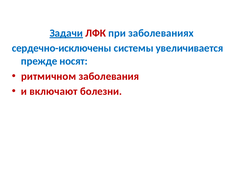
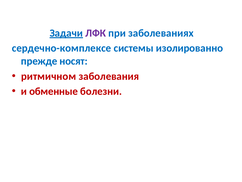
ЛФК colour: red -> purple (96, 33)
сердечно-исключены: сердечно-исключены -> сердечно-комплексе (62, 48)
увеличивается: увеличивается -> изолированно (189, 48)
включают: включают -> обменные (54, 91)
